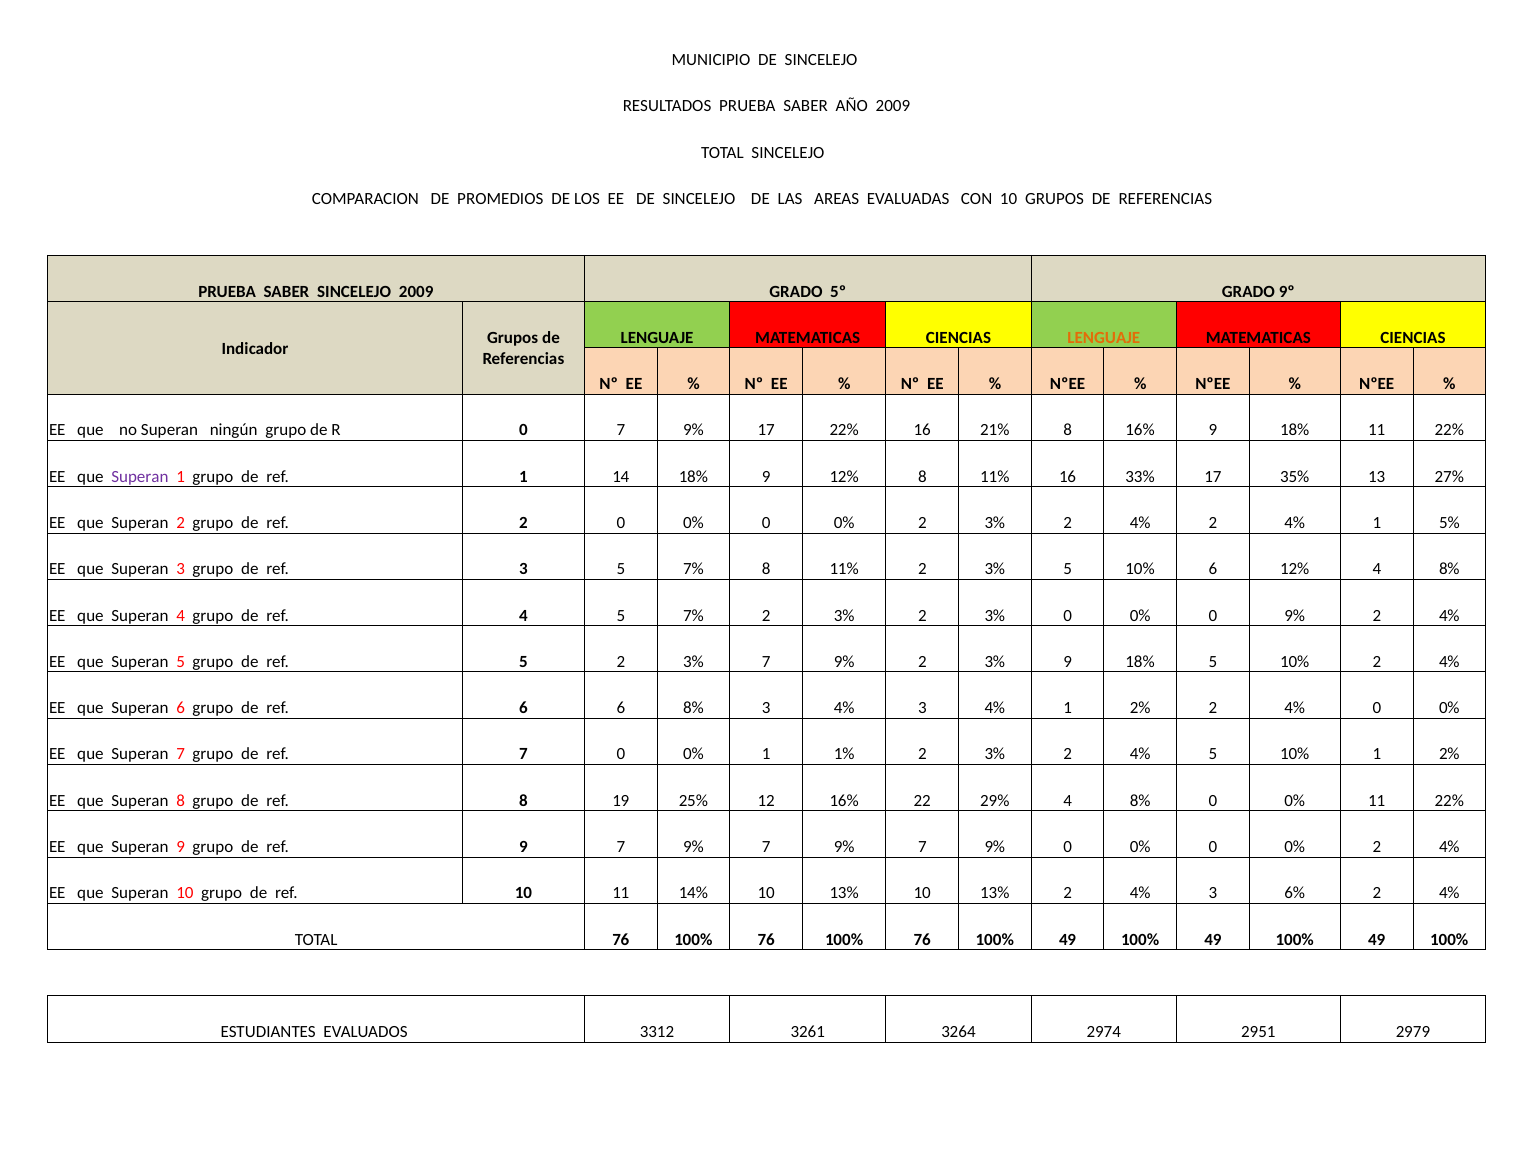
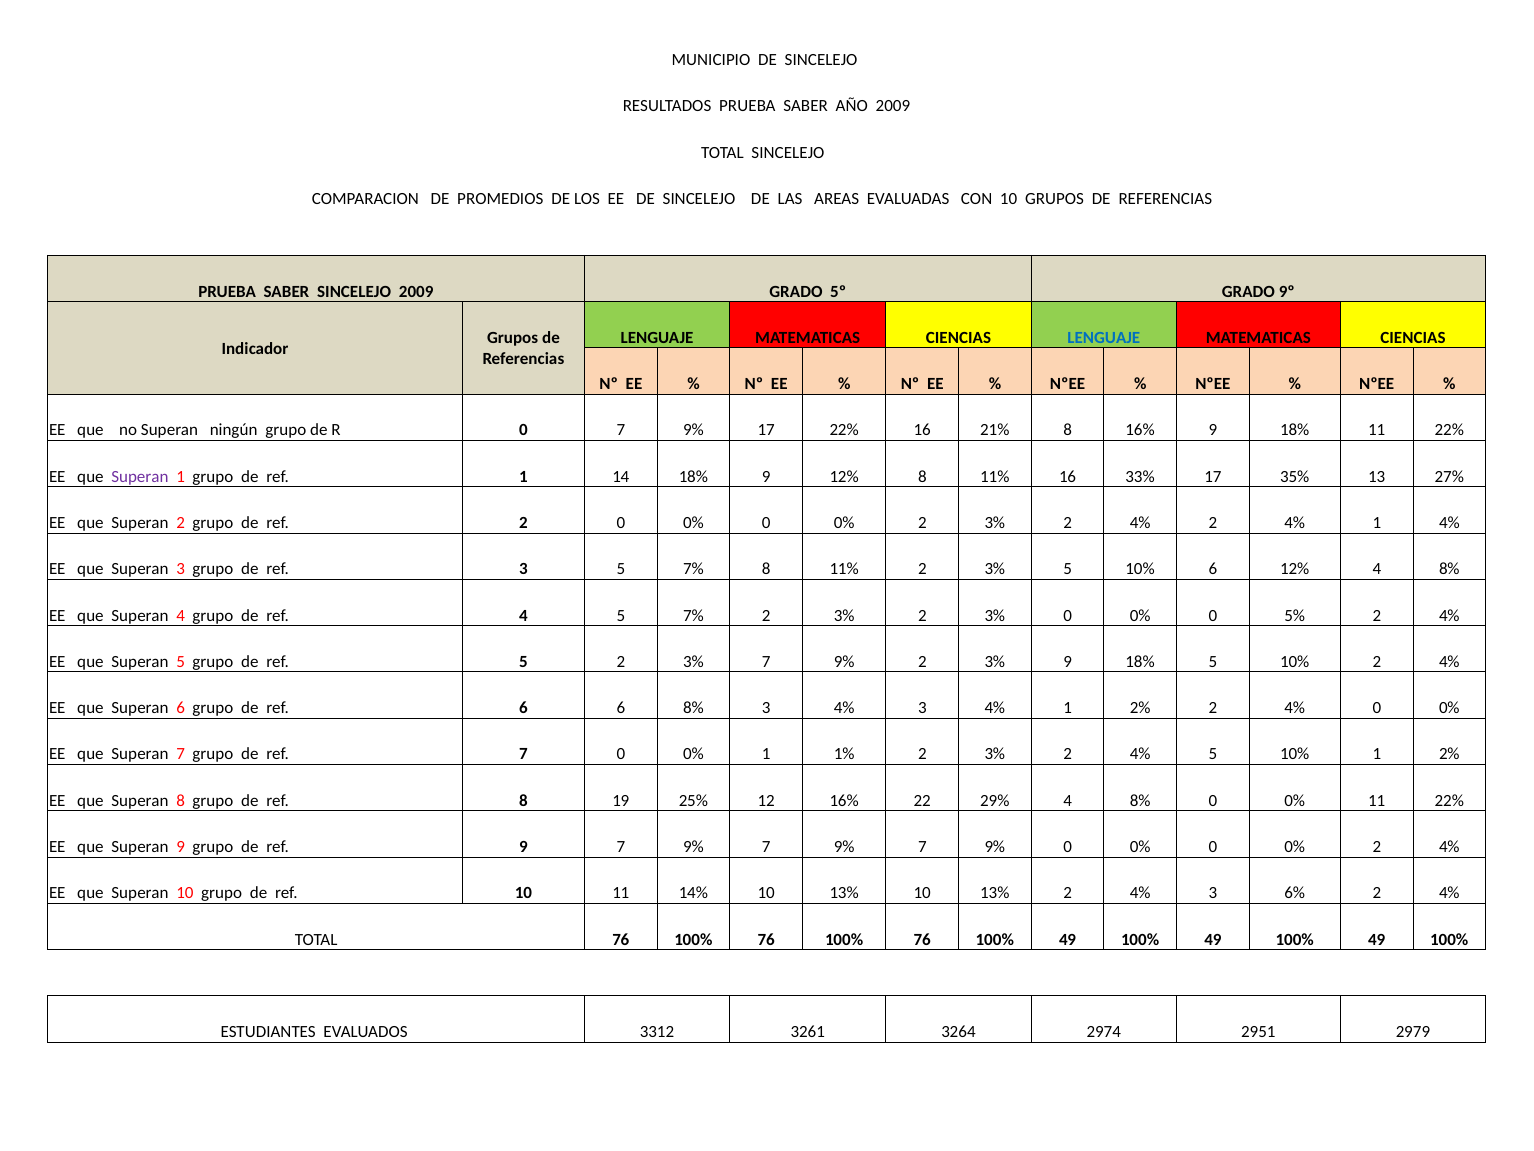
LENGUAJE colour: orange -> blue (1104, 338)
1 5%: 5% -> 4% (1449, 523)
0 9%: 9% -> 5% (1295, 615)
